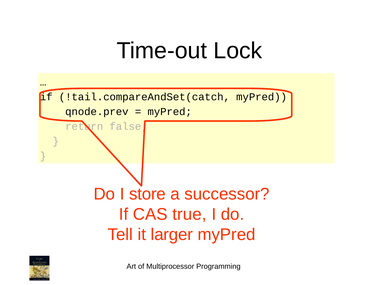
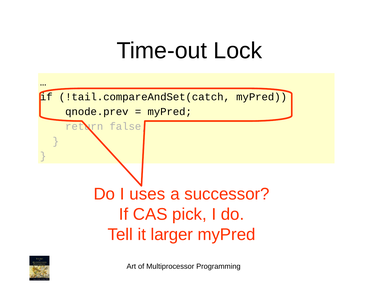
store: store -> uses (147, 194)
true: true -> pick (190, 214)
